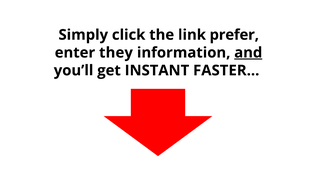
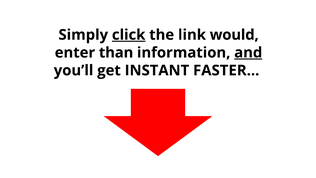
click underline: none -> present (129, 35)
prefer: prefer -> would (234, 35)
they: they -> than (116, 53)
